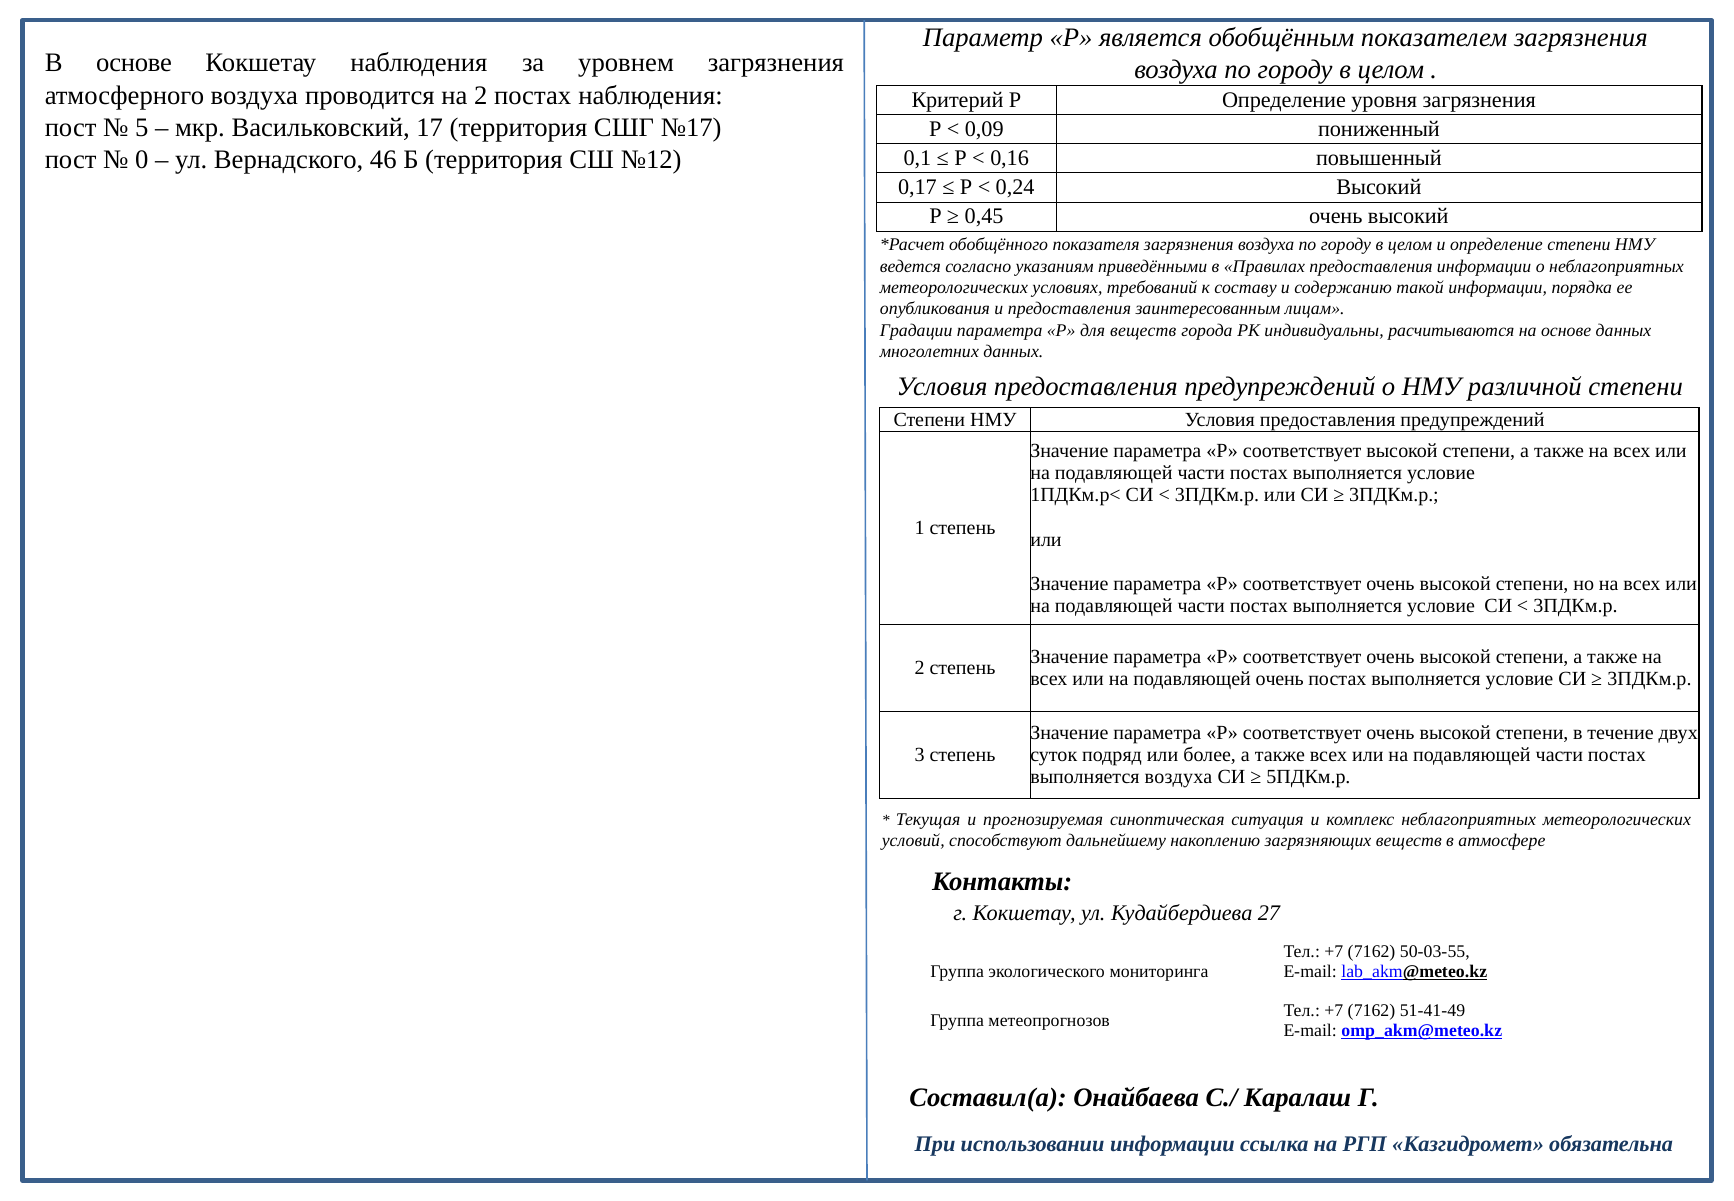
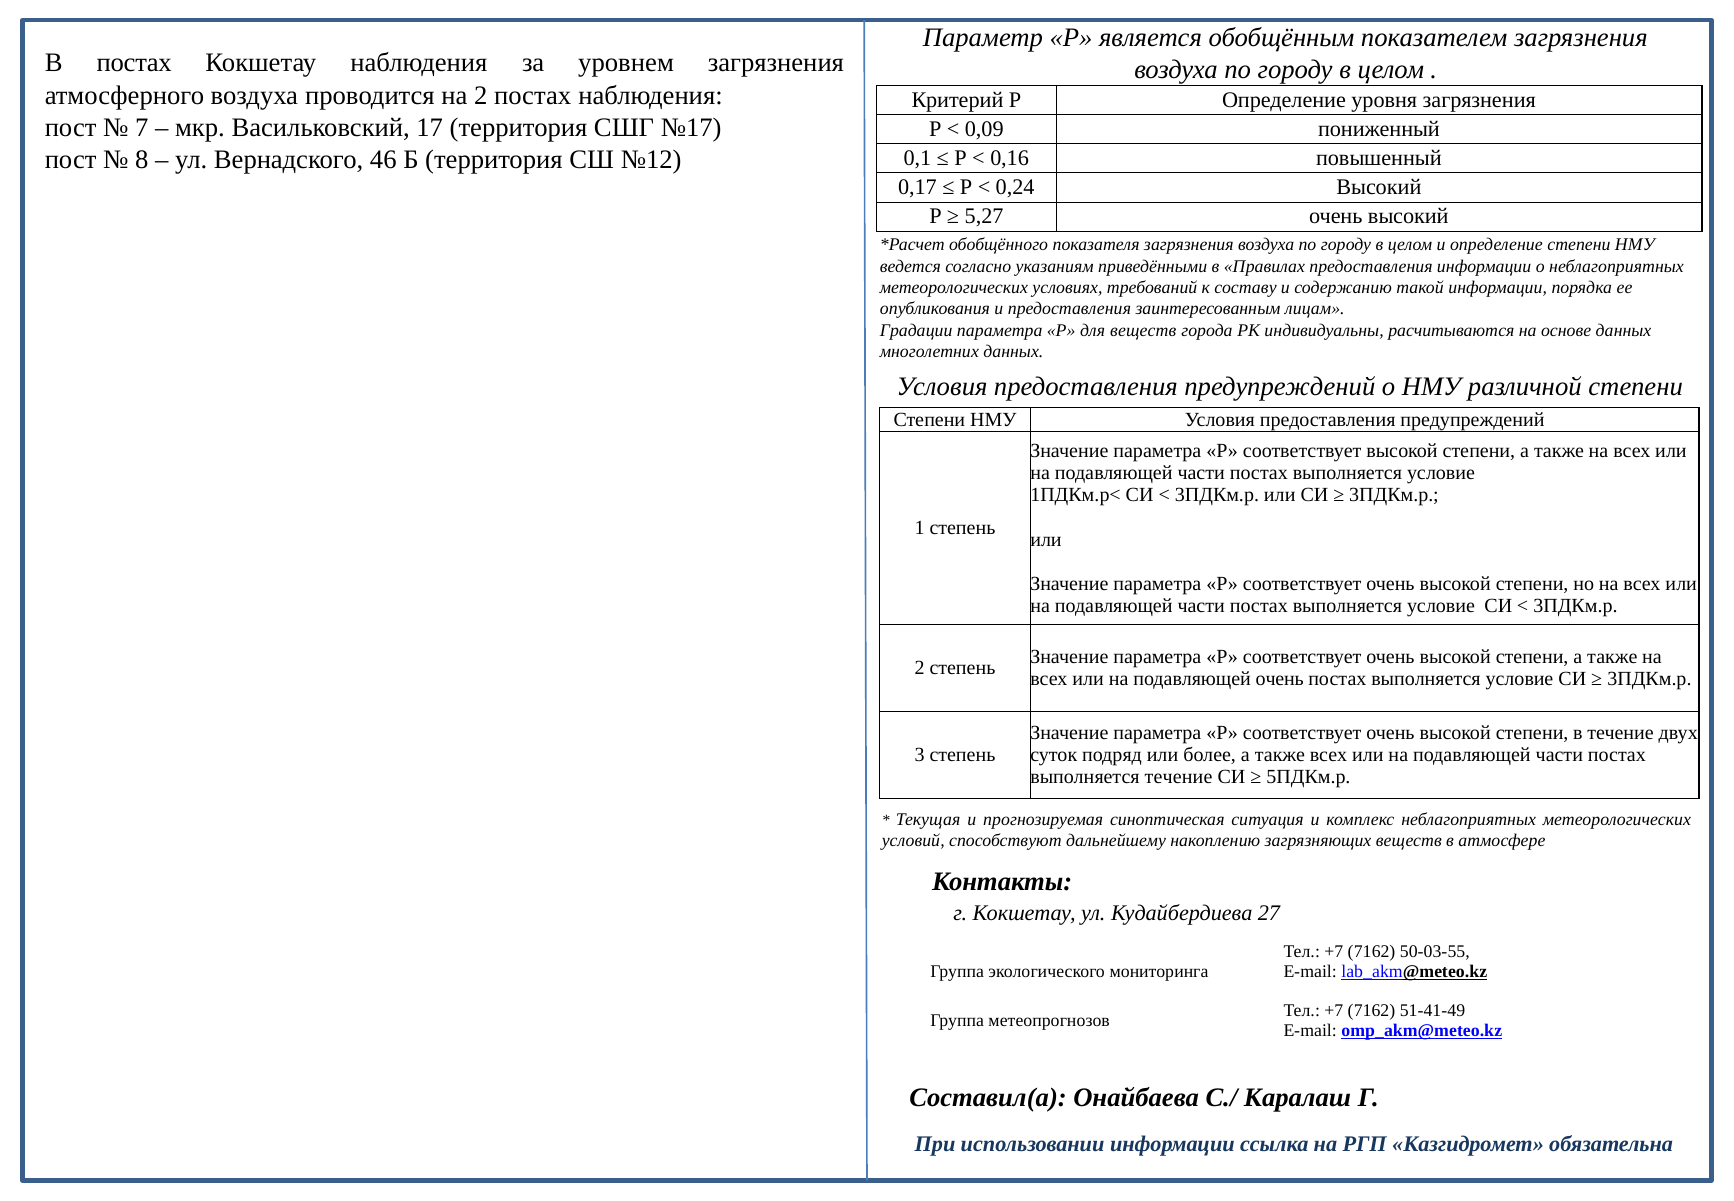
В основе: основе -> постах (134, 63)
5: 5 -> 7 (142, 127)
0: 0 -> 8 (142, 159)
0,45: 0,45 -> 5,27 (984, 216)
выполняется воздуха: воздуха -> течение (1179, 777)
